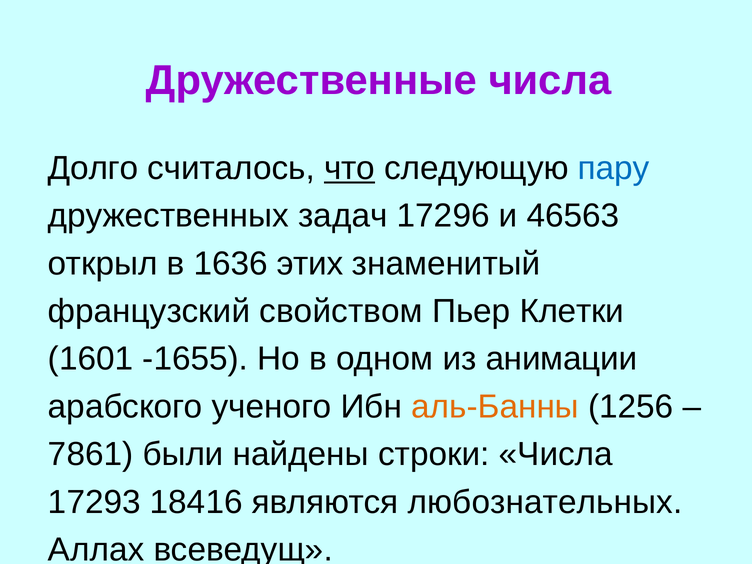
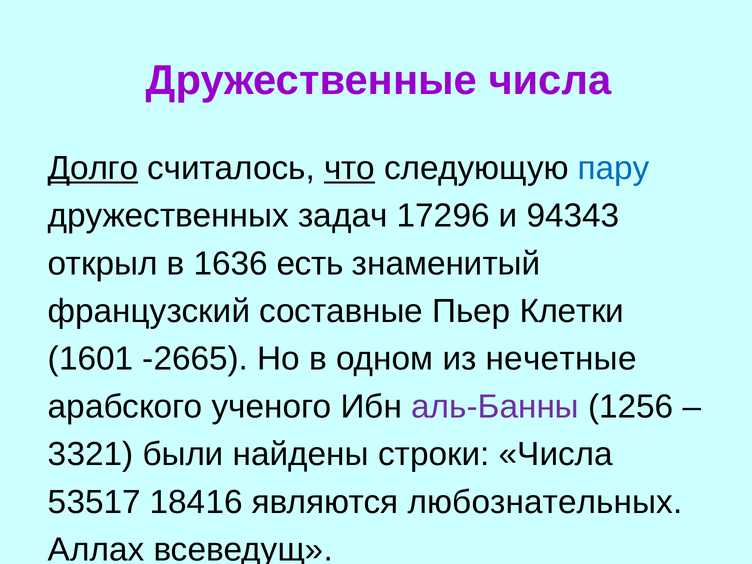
Долго underline: none -> present (93, 168)
46563: 46563 -> 94343 (573, 216)
этих: этих -> есть (310, 264)
свойством: свойством -> составные (341, 311)
-1655: -1655 -> -2665 (195, 359)
анимации: анимации -> нечетные (561, 359)
аль-Банны colour: orange -> purple (495, 407)
7861: 7861 -> 3321 (91, 454)
17293: 17293 -> 53517 (94, 502)
